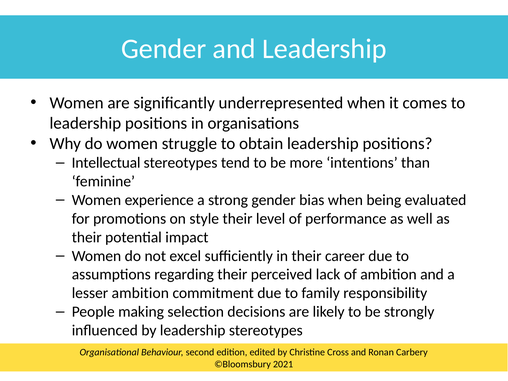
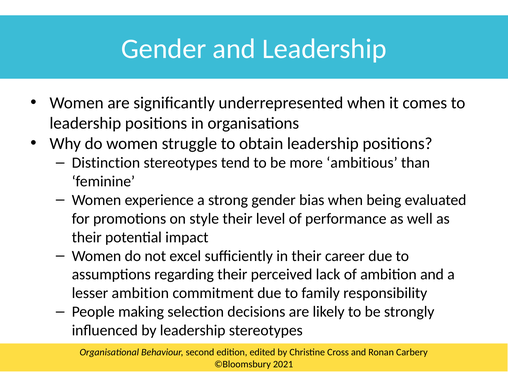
Intellectual: Intellectual -> Distinction (106, 163)
intentions: intentions -> ambitious (362, 163)
